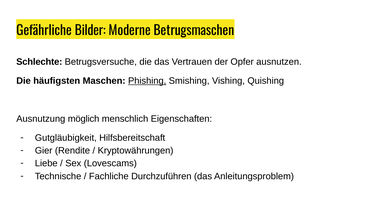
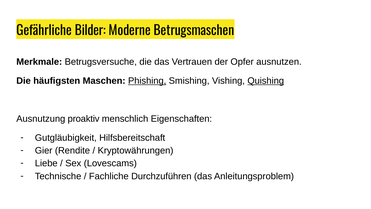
Schlechte: Schlechte -> Merkmale (39, 62)
Quishing underline: none -> present (266, 81)
möglich: möglich -> proaktiv (84, 119)
